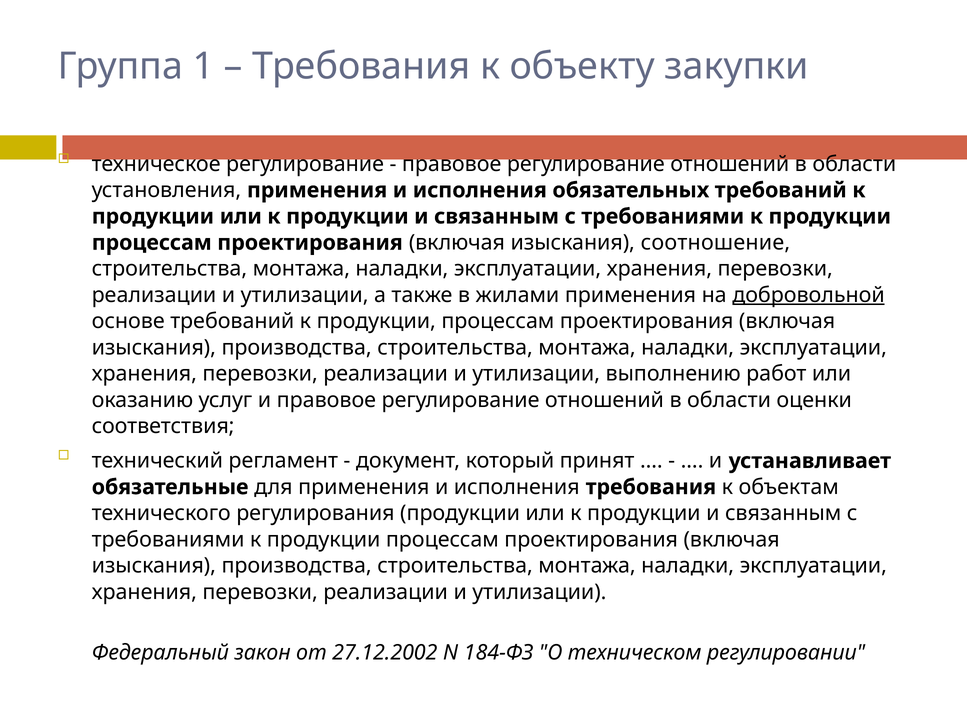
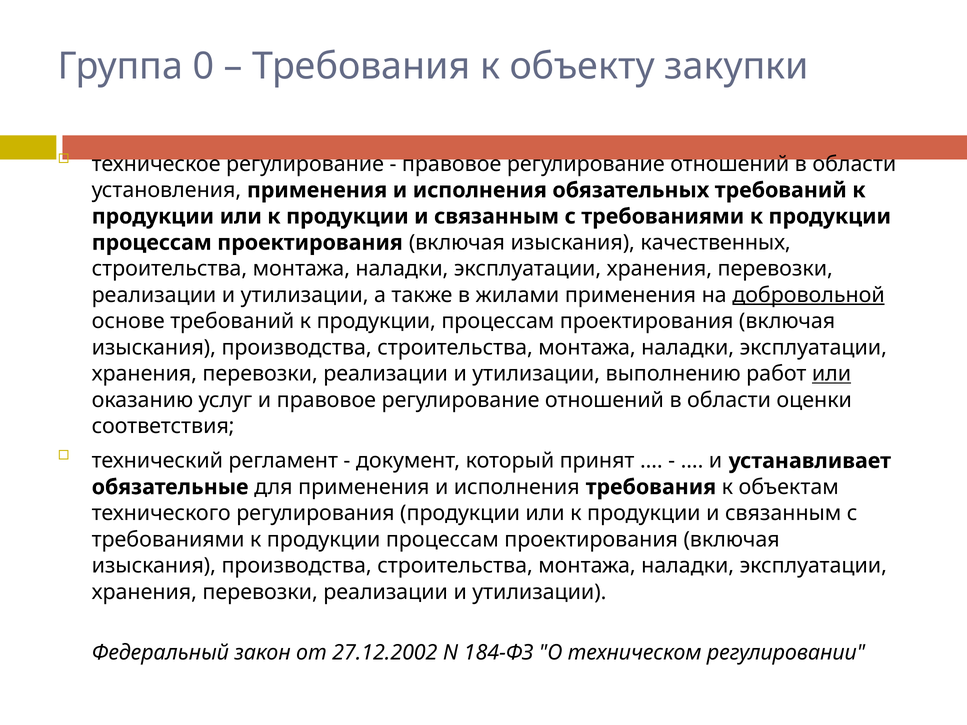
1: 1 -> 0 (203, 66)
соотношение: соотношение -> качественных (716, 243)
или underline: none -> present (832, 374)
